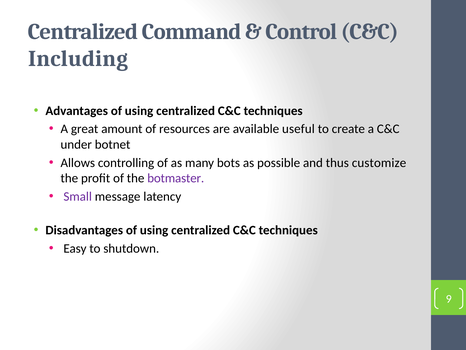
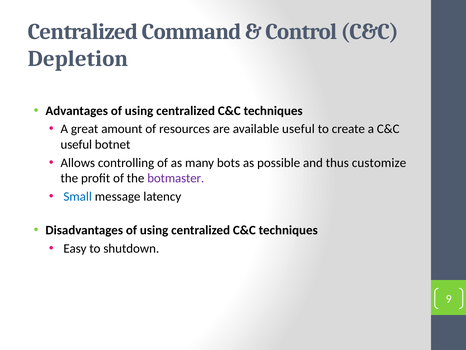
Including: Including -> Depletion (78, 59)
under: under -> useful (76, 144)
Small colour: purple -> blue (78, 196)
